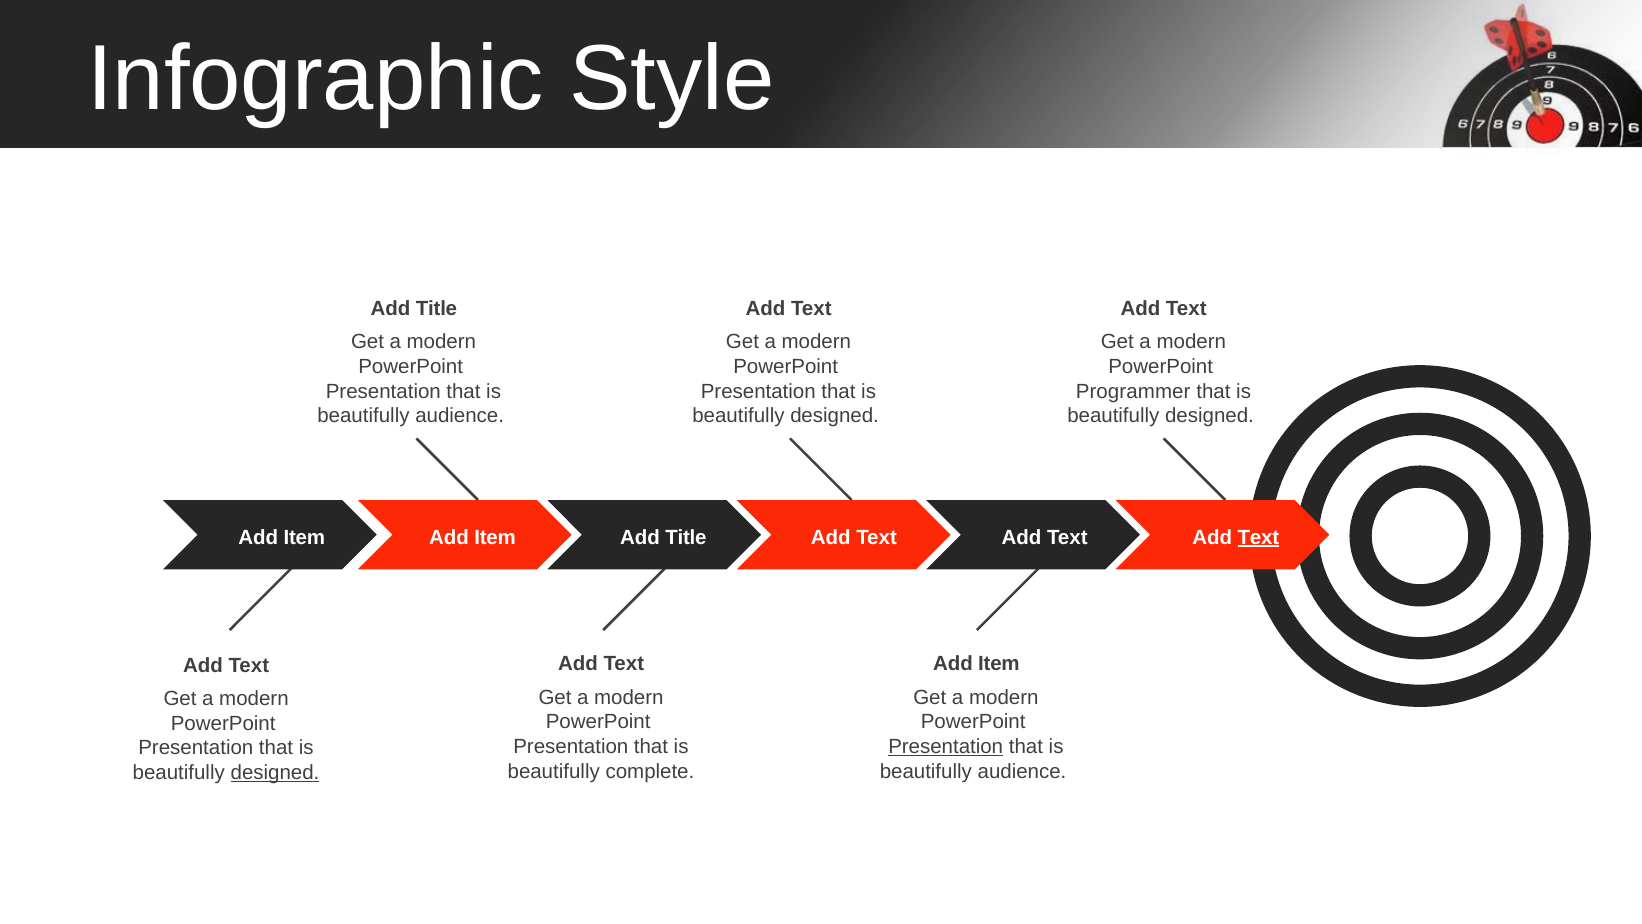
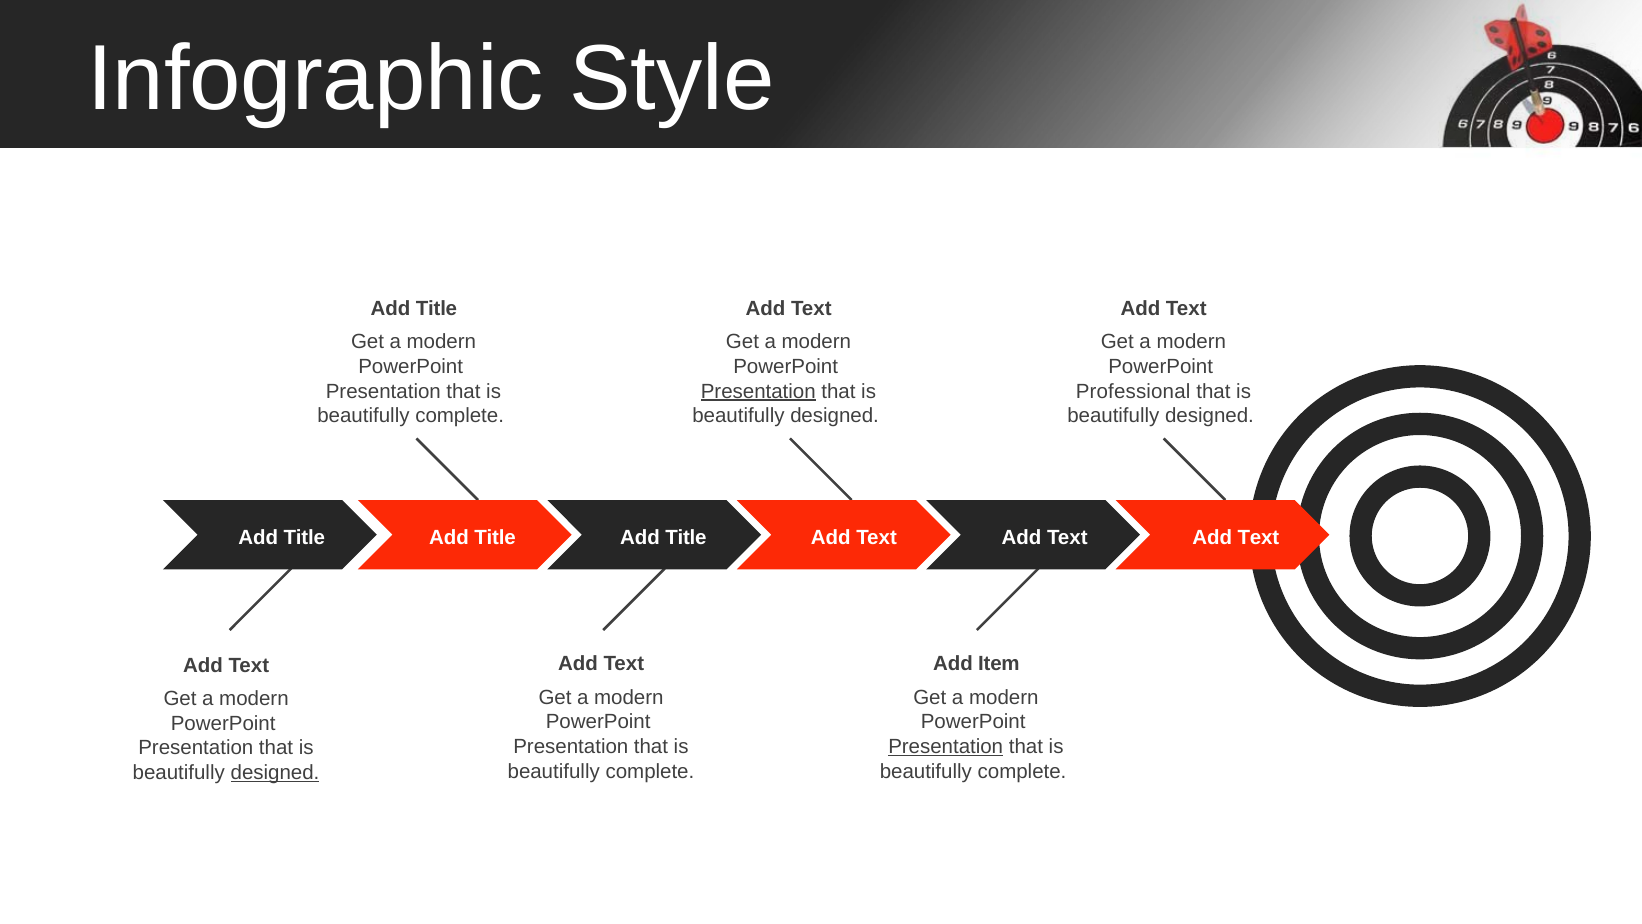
Presentation underline: none -> present (758, 391)
Programmer: Programmer -> Professional (1133, 391)
audience: audience -> complete (460, 416)
Item: Item -> Title (304, 537)
Item: Item -> Title (495, 537)
Text underline: present -> none (1258, 537)
audience: audience -> complete (1022, 771)
